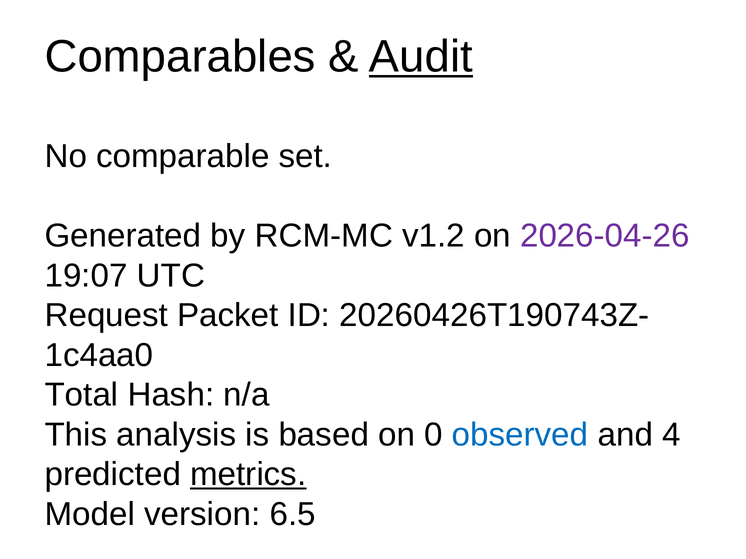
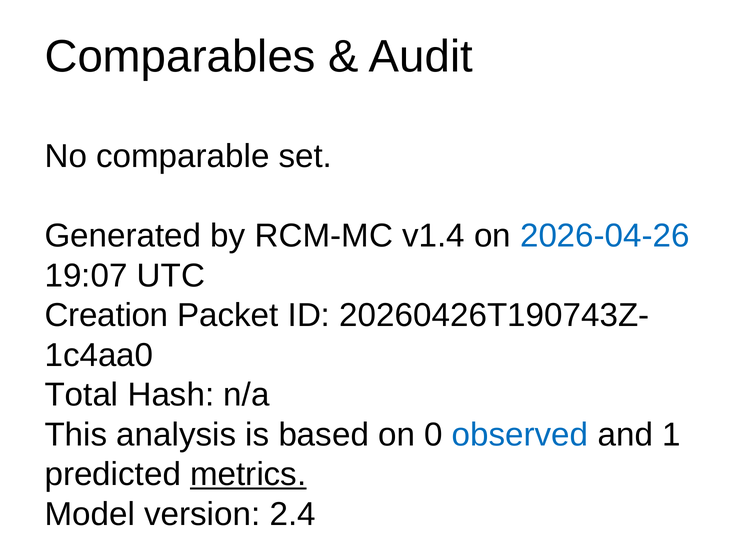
Audit underline: present -> none (421, 57)
v1.2: v1.2 -> v1.4 (433, 236)
2026-04-26 colour: purple -> blue (605, 236)
Request: Request -> Creation (106, 316)
4: 4 -> 1 (671, 435)
6.5: 6.5 -> 2.4 (293, 515)
